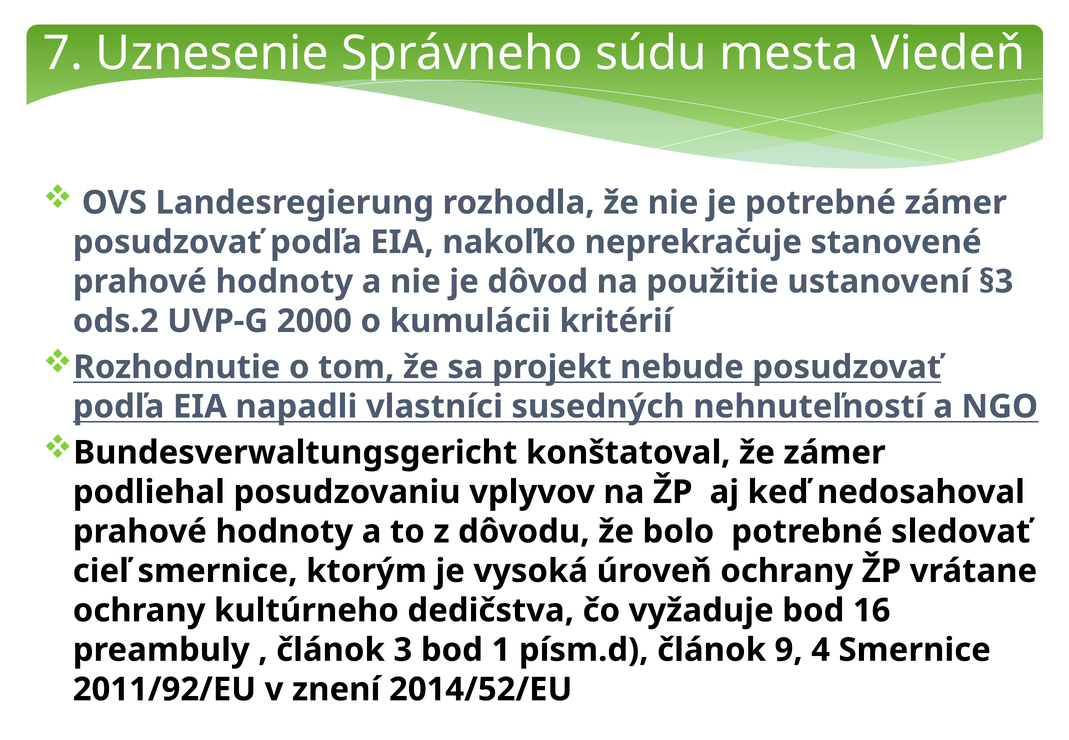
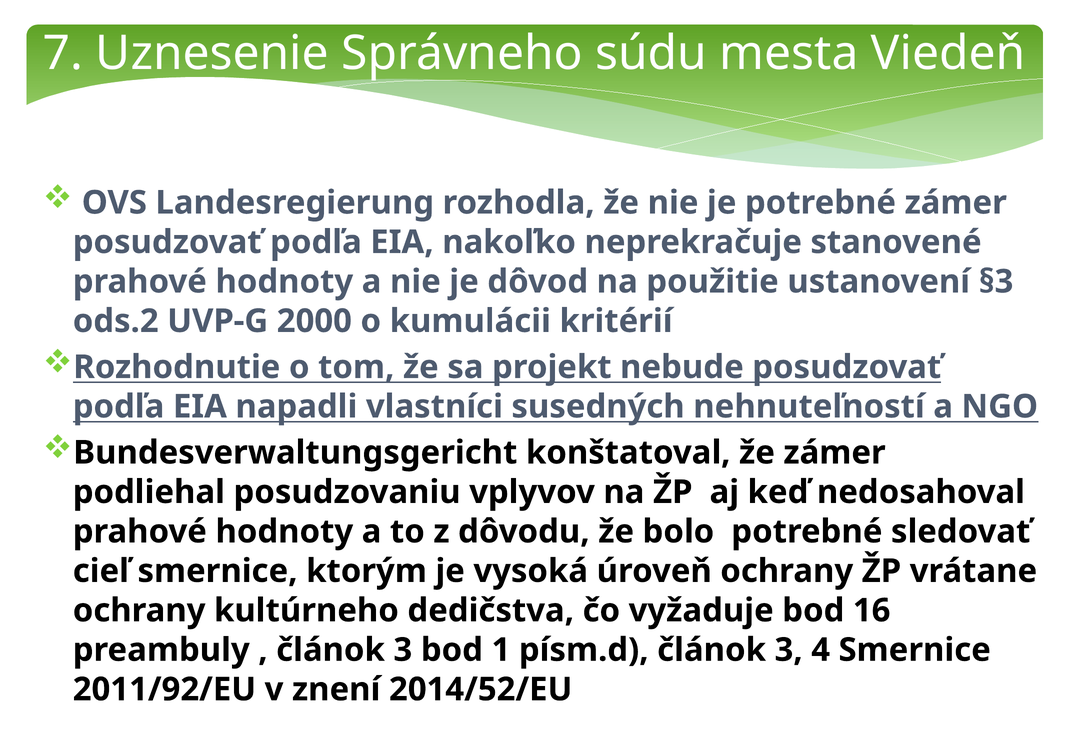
písm.d článok 9: 9 -> 3 (789, 650)
